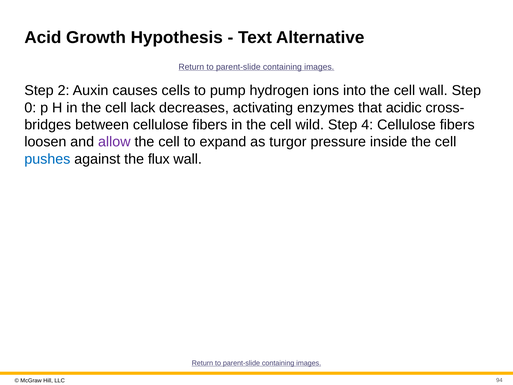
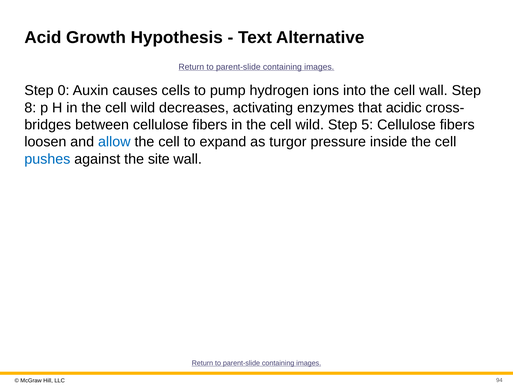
2: 2 -> 0 (64, 91)
0: 0 -> 8 (30, 108)
lack: lack -> wild (143, 108)
4: 4 -> 5 (367, 125)
allow colour: purple -> blue (114, 142)
flux: flux -> site (159, 159)
